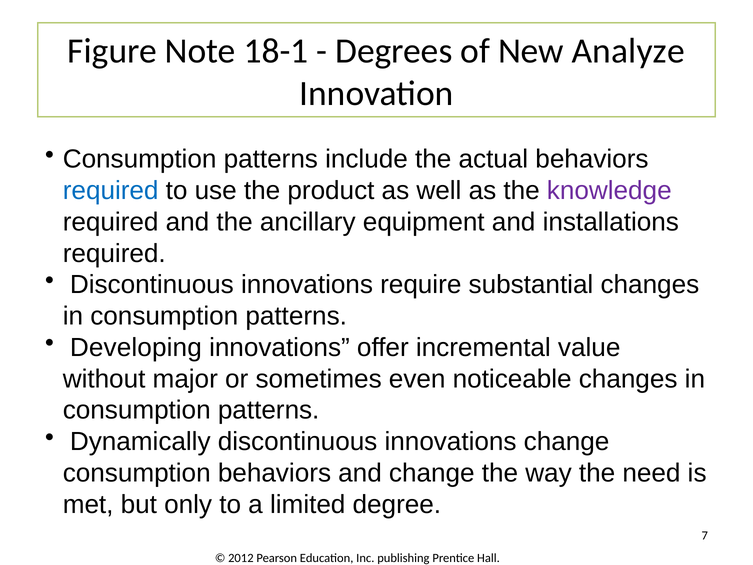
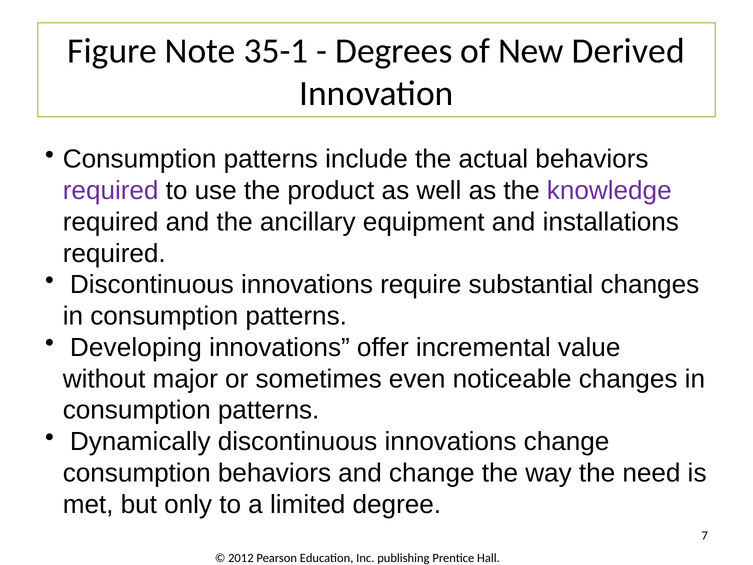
18-1: 18-1 -> 35-1 (276, 51)
Analyze: Analyze -> Derived (628, 51)
required colour: blue -> purple (111, 191)
